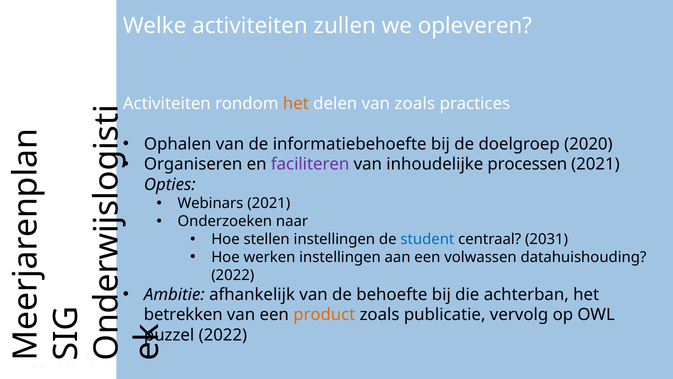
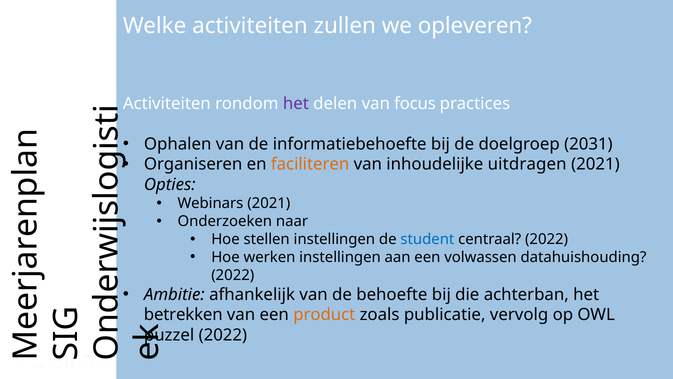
het colour: orange -> purple (296, 104)
van zoals: zoals -> focus (415, 104)
2020: 2020 -> 2031 (588, 144)
faciliteren colour: purple -> orange (310, 164)
processen: processen -> uitdragen (527, 164)
centraal 2031: 2031 -> 2022 (547, 239)
